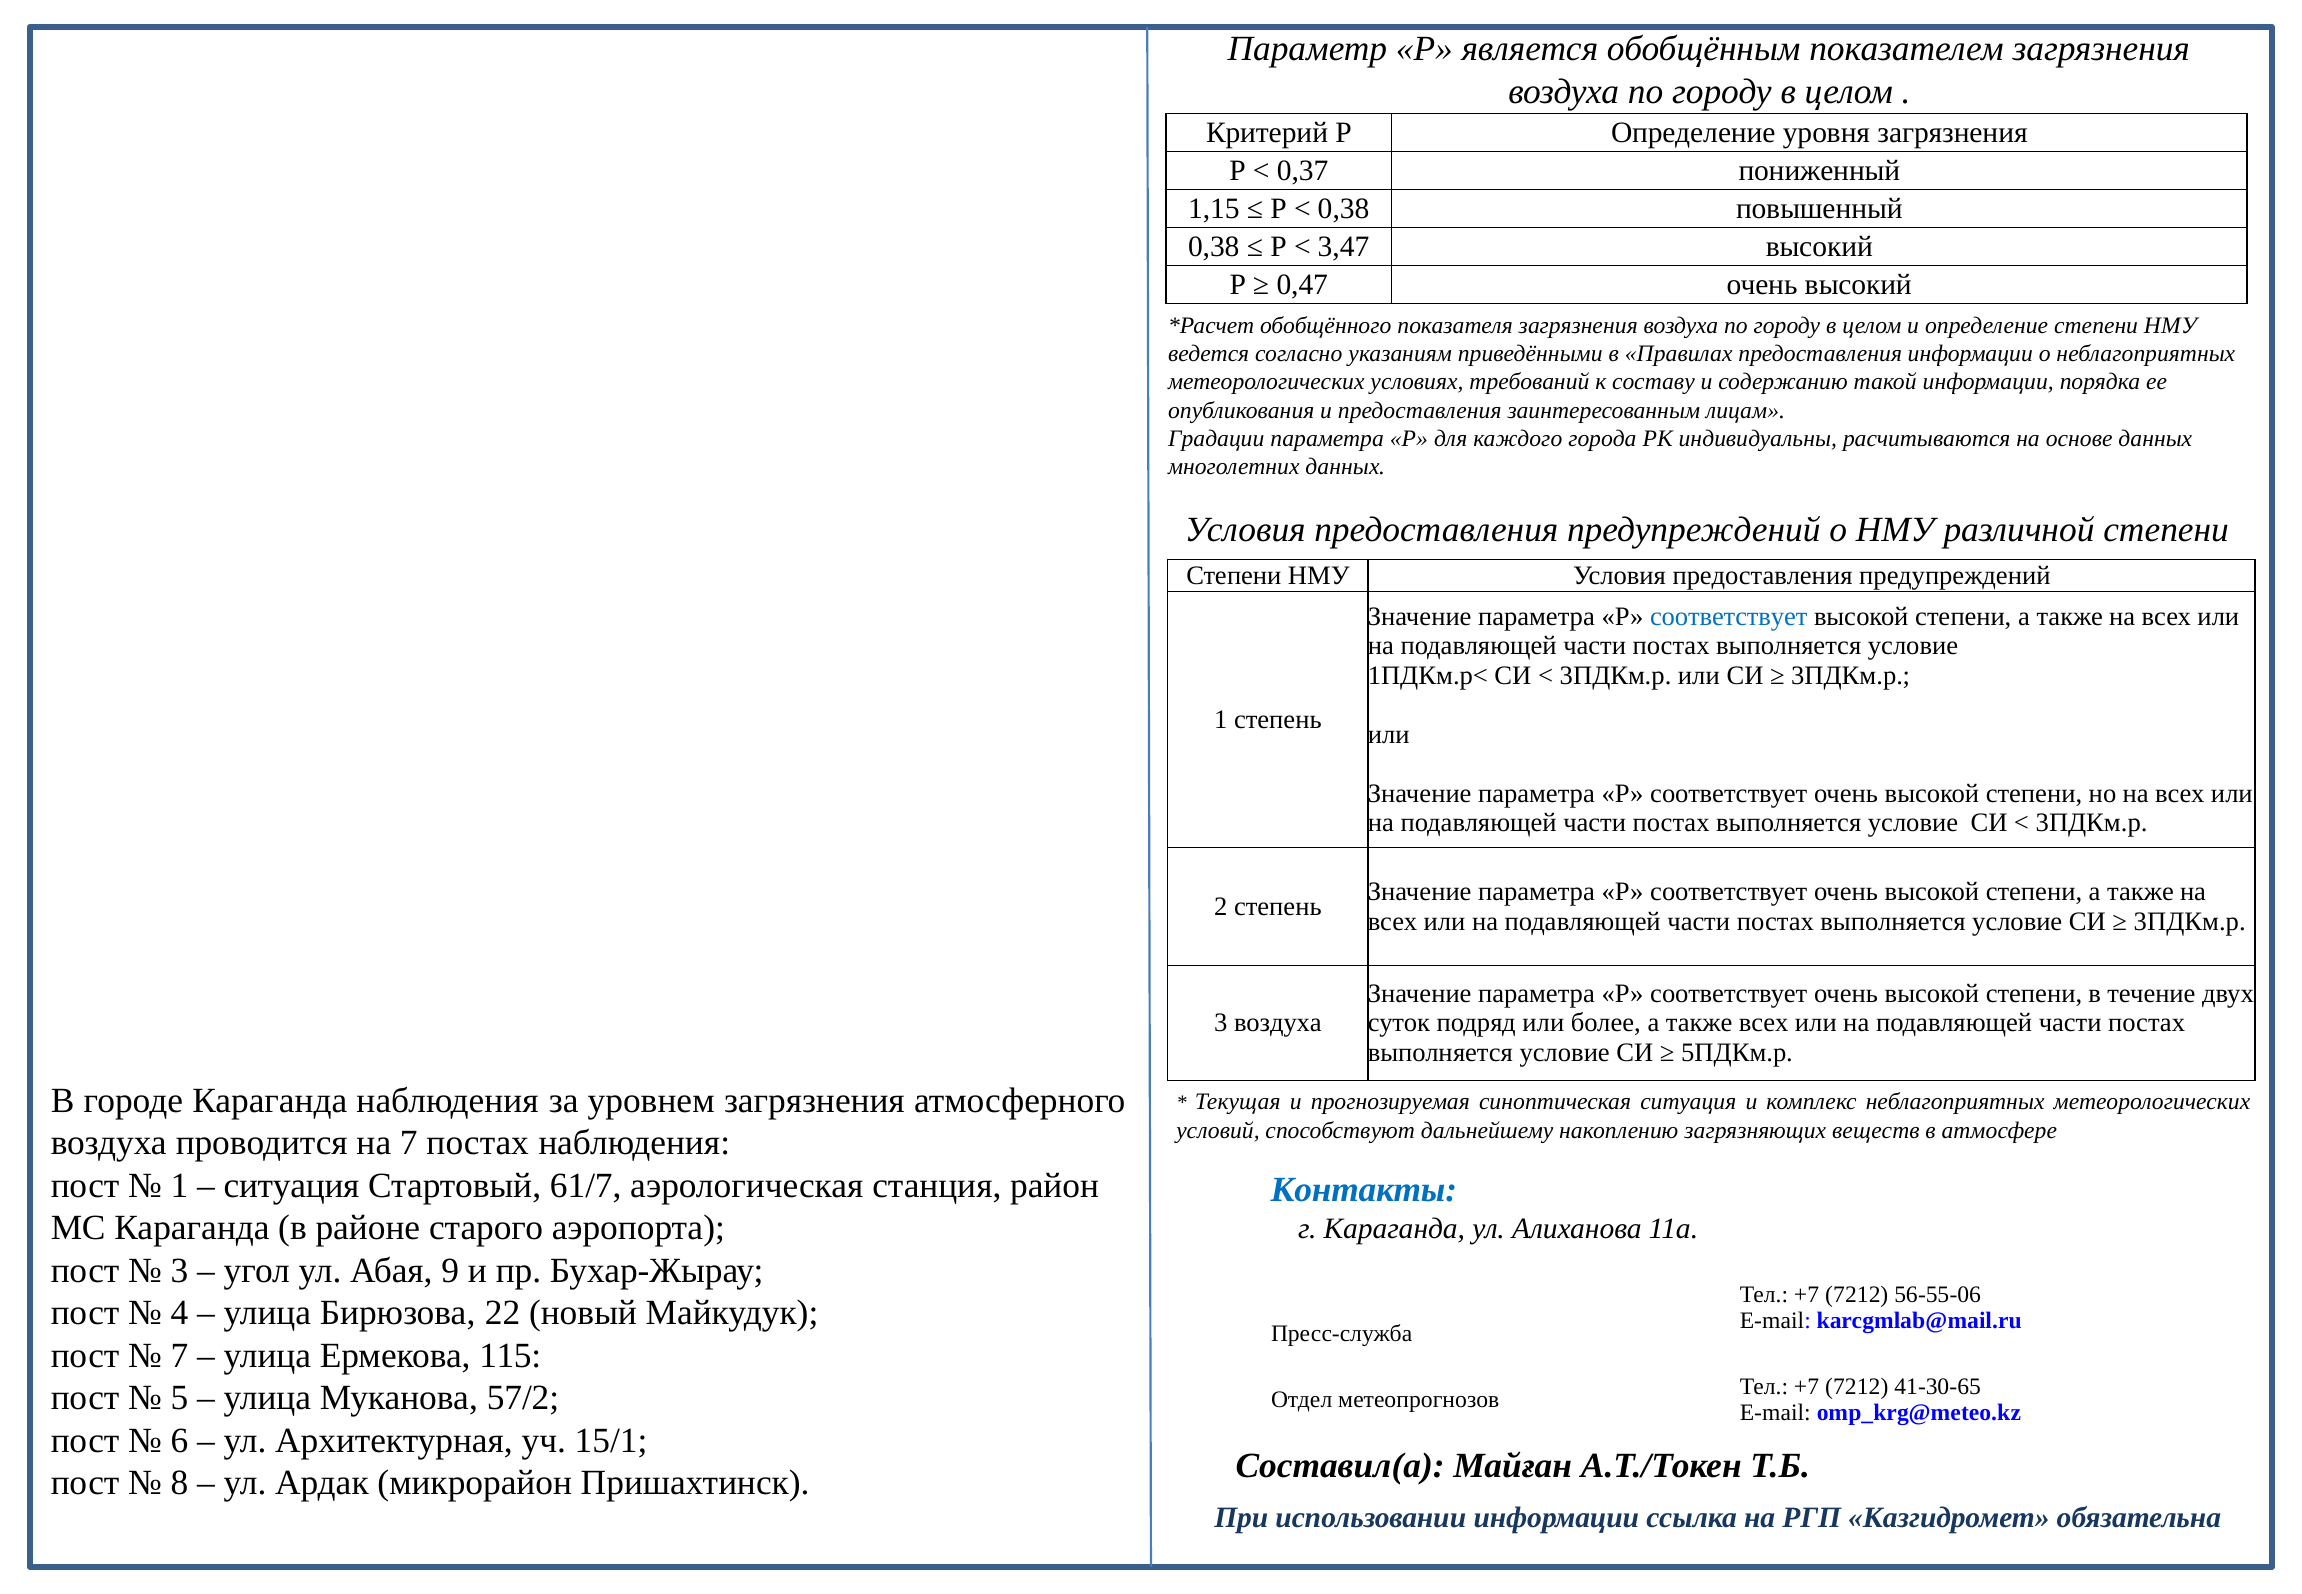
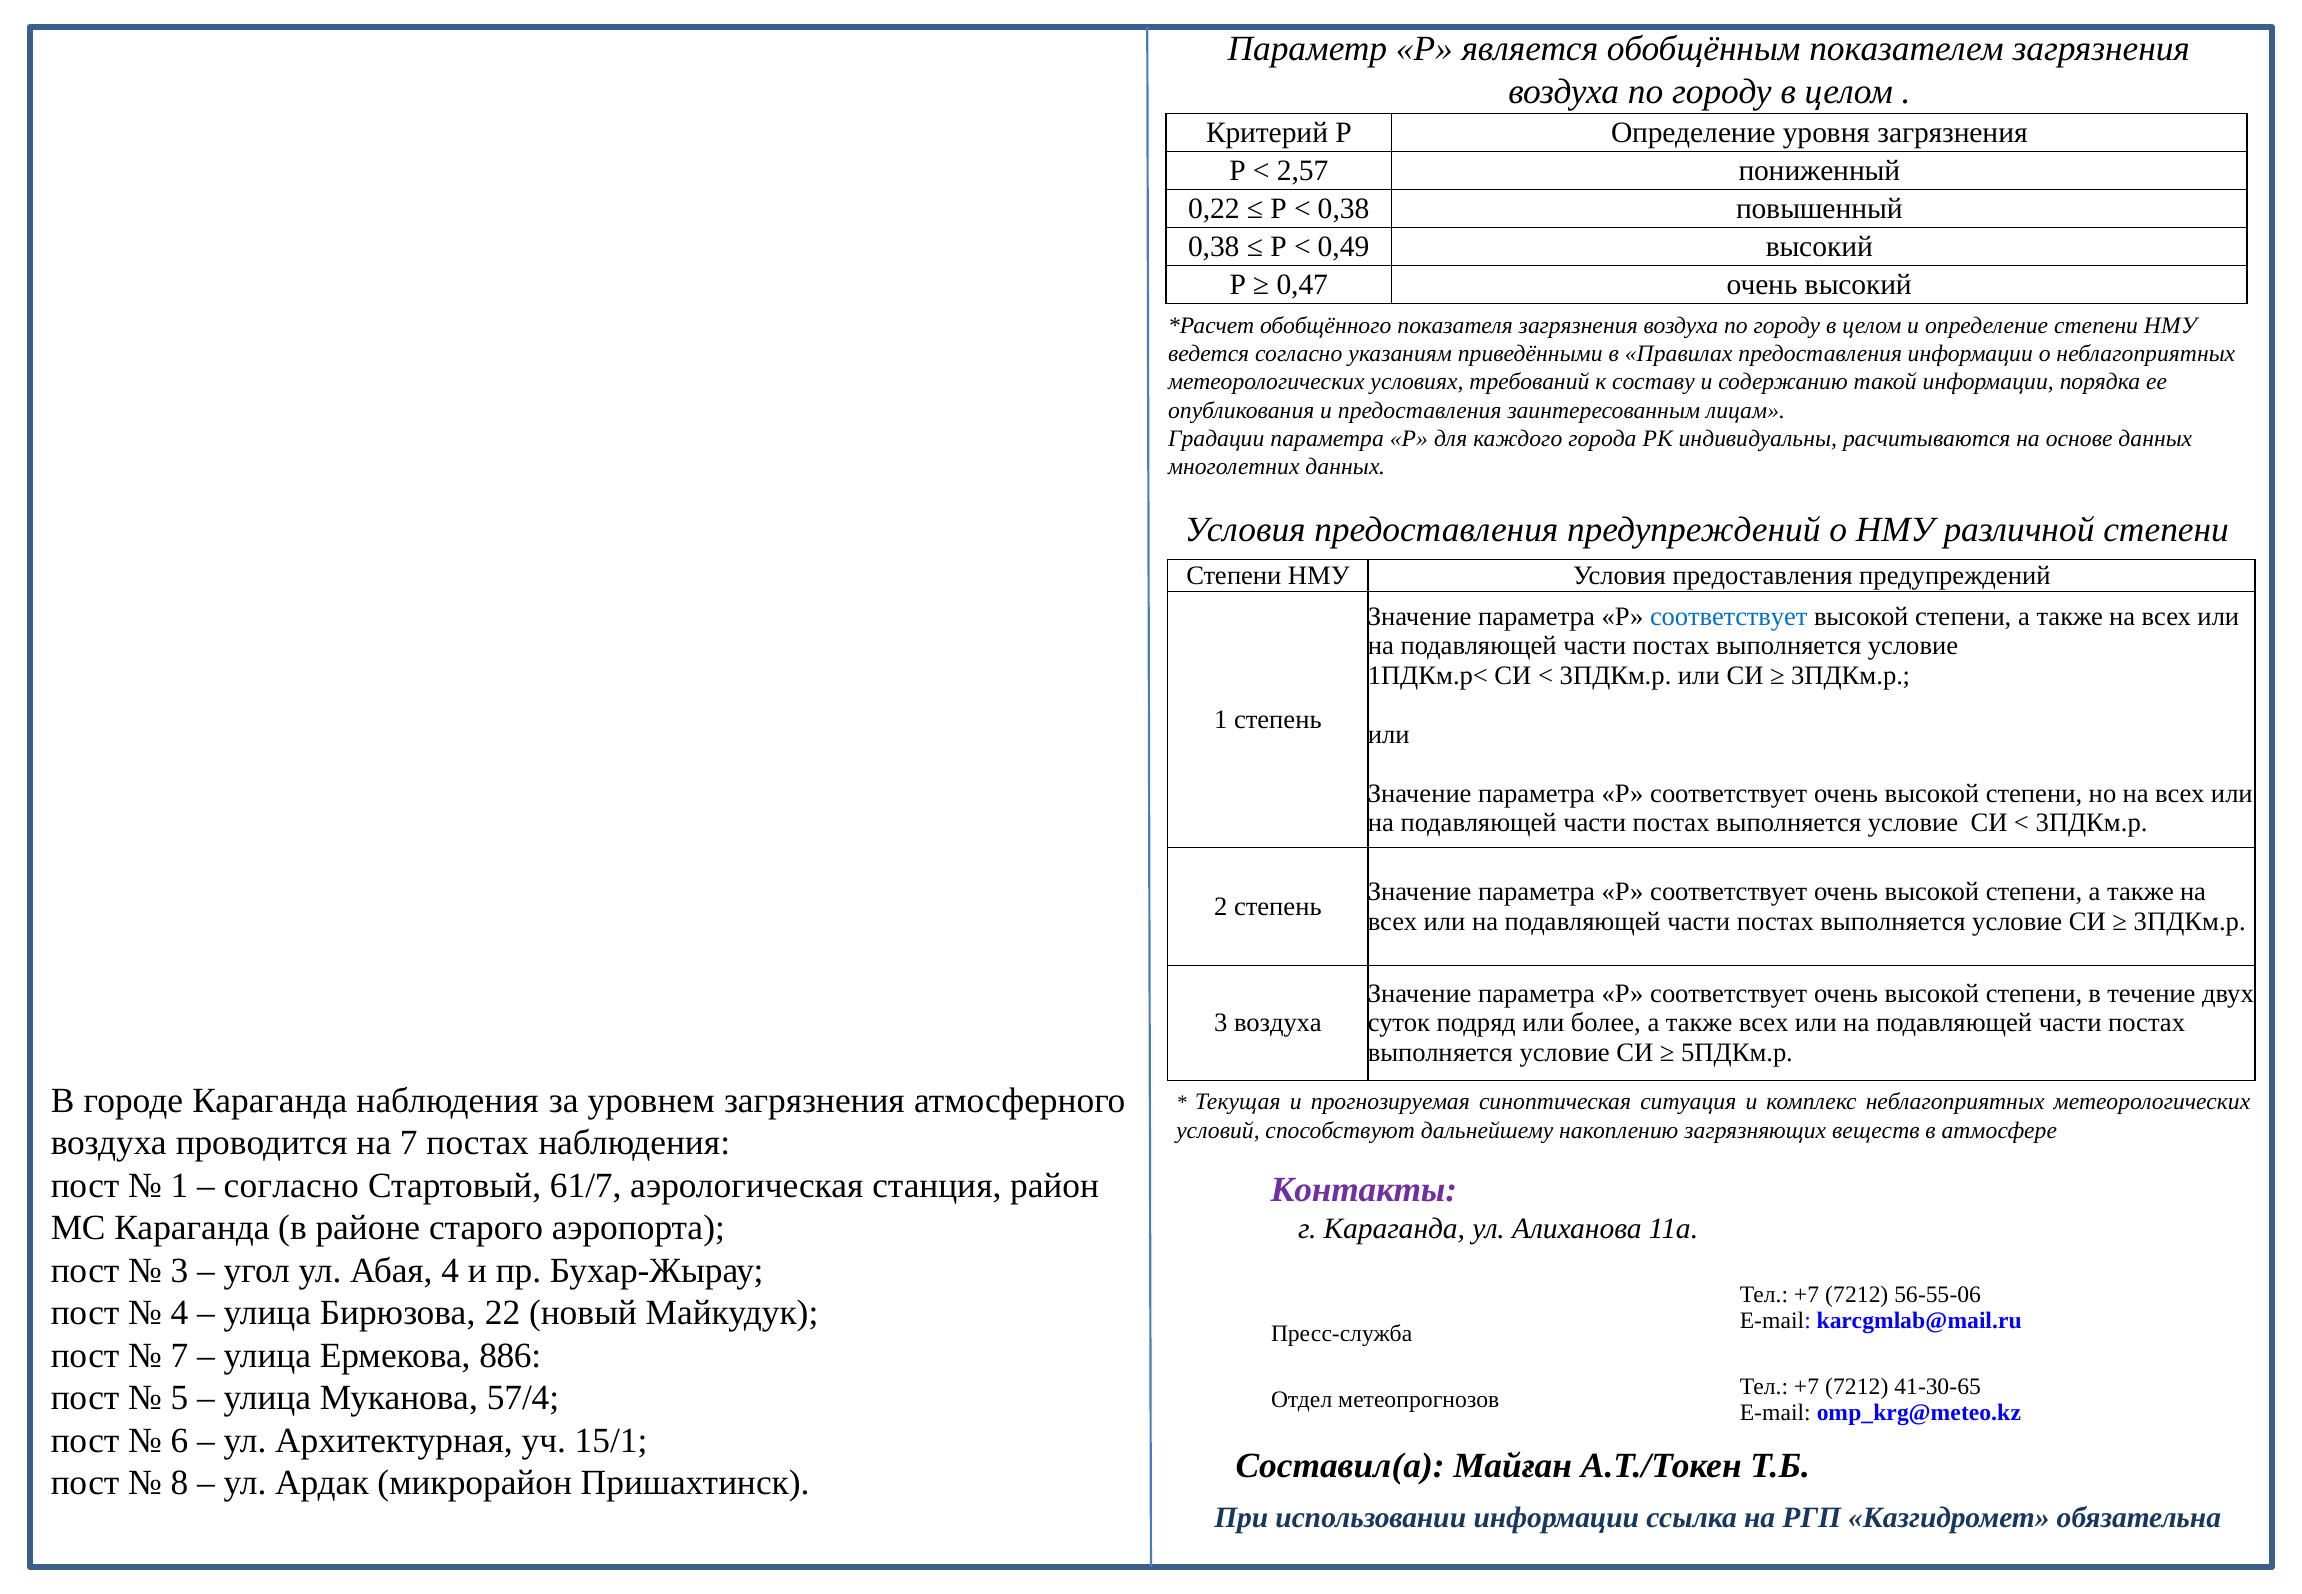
0,37: 0,37 -> 2,57 (1303, 170)
1,15: 1,15 -> 0,22 (1214, 208)
3,47: 3,47 -> 0,49 (1343, 246)
ситуация: ситуация -> согласно (291, 1185)
Контакты colour: blue -> purple (1364, 1190)
Абая 9: 9 -> 4 (450, 1270)
115: 115 -> 886 (510, 1355)
57/2: 57/2 -> 57/4 (523, 1398)
